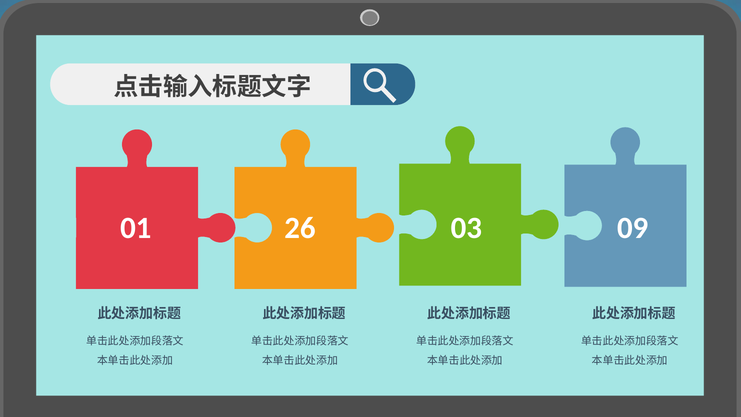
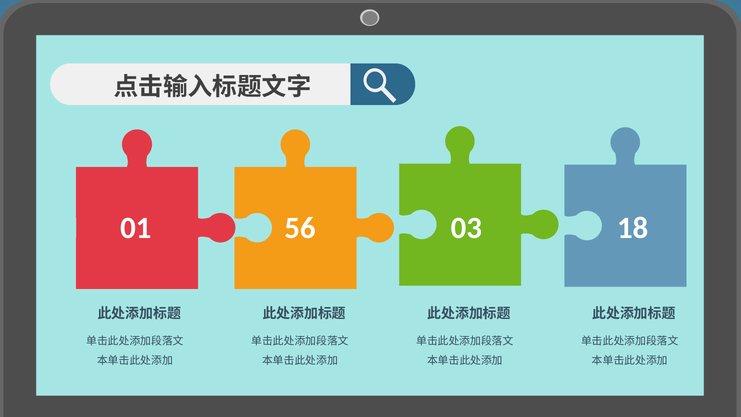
26: 26 -> 56 (300, 228)
09: 09 -> 18 (633, 228)
